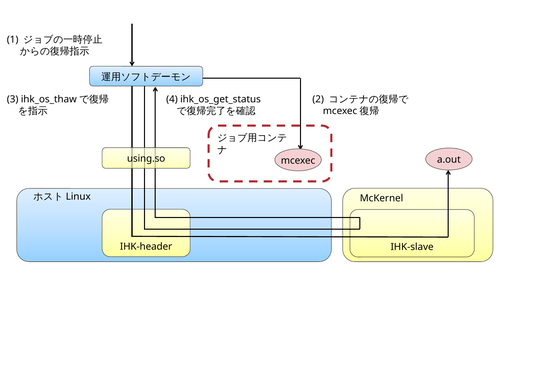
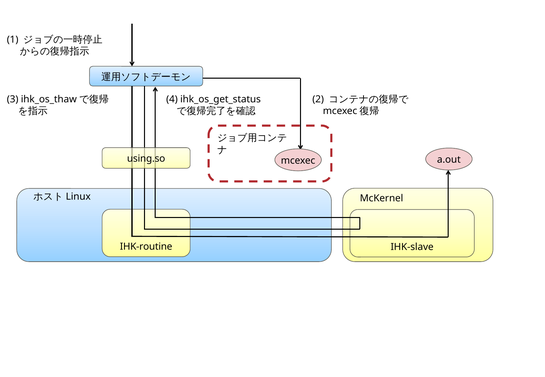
IHK-header: IHK-header -> IHK-routine (146, 247)
